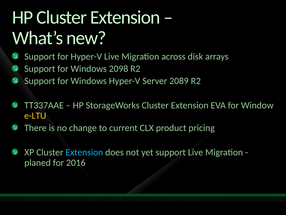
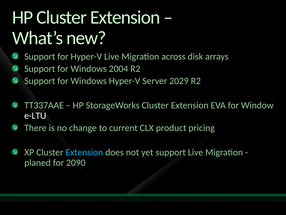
2098: 2098 -> 2004 (119, 69)
2089: 2089 -> 2029 (179, 81)
e-LTU colour: yellow -> white (35, 115)
2016: 2016 -> 2090 (76, 162)
